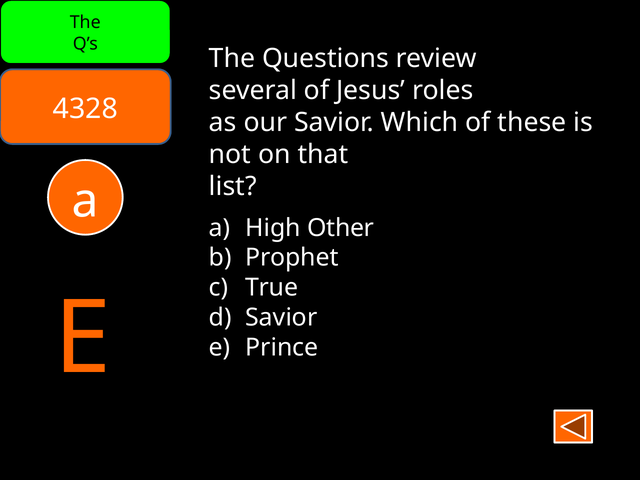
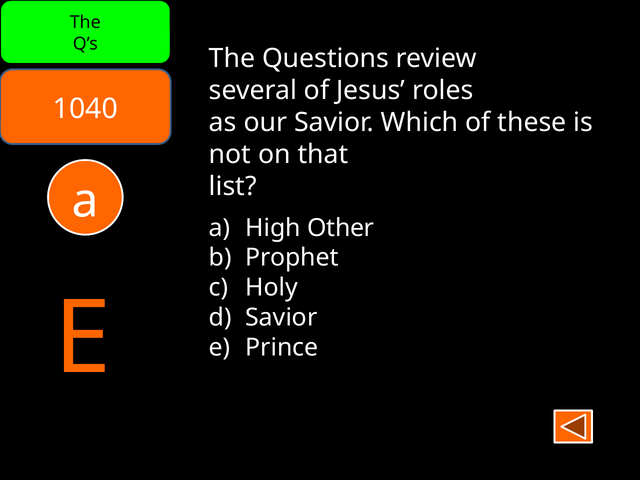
4328: 4328 -> 1040 (85, 109)
True: True -> Holy (272, 288)
